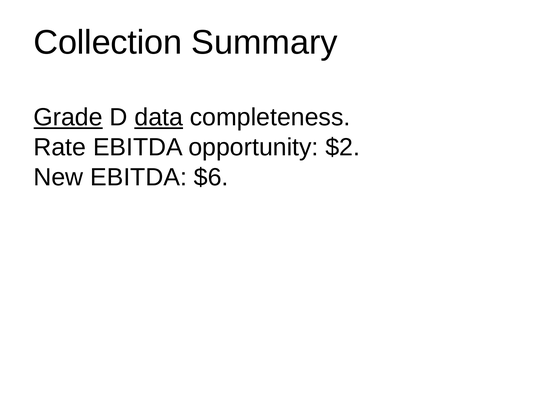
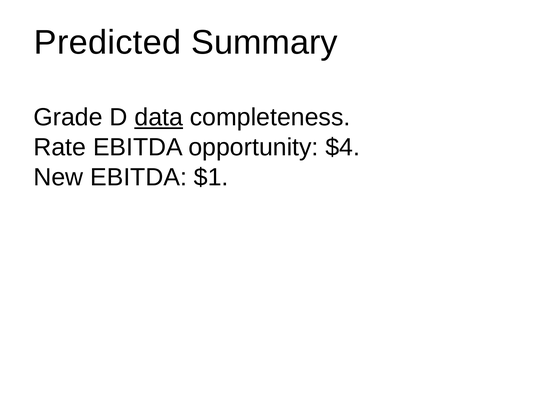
Collection: Collection -> Predicted (108, 43)
Grade underline: present -> none (68, 117)
$2: $2 -> $4 (343, 147)
$6: $6 -> $1 (211, 177)
